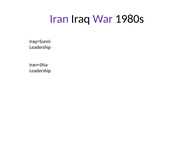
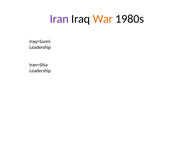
War colour: purple -> orange (103, 19)
